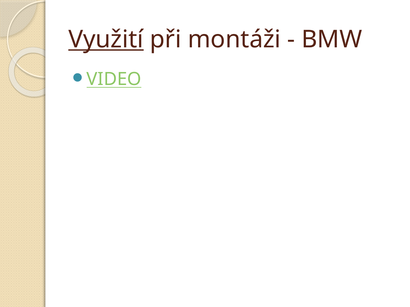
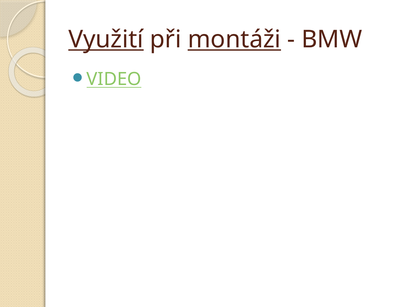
montáži underline: none -> present (234, 40)
